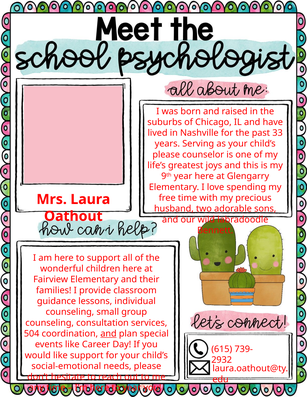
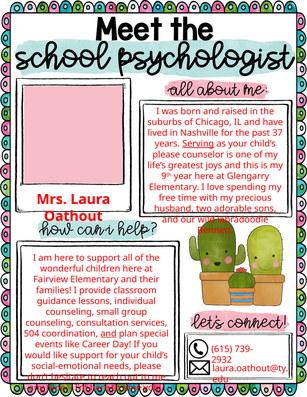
33: 33 -> 37 (278, 133)
Serving underline: none -> present (198, 144)
to year: year -> time (132, 388)
